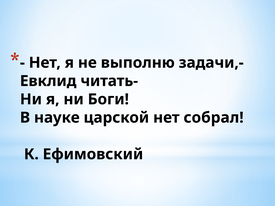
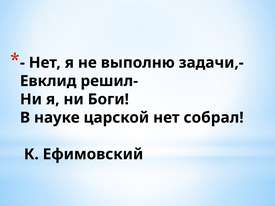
читать-: читать- -> решил- (109, 81)
